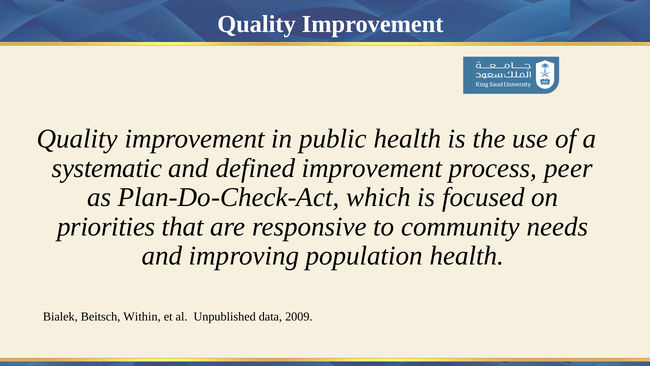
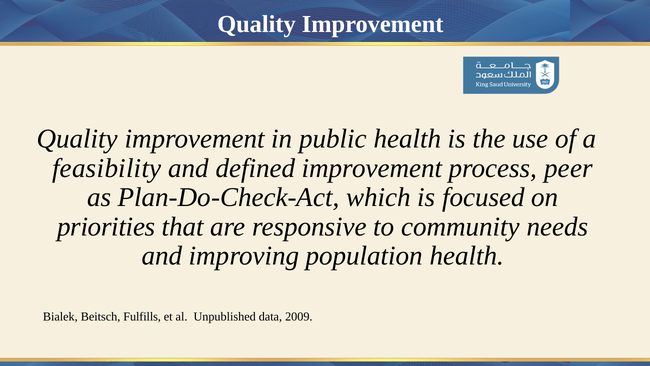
systematic: systematic -> feasibility (107, 168)
Within: Within -> Fulfills (142, 316)
